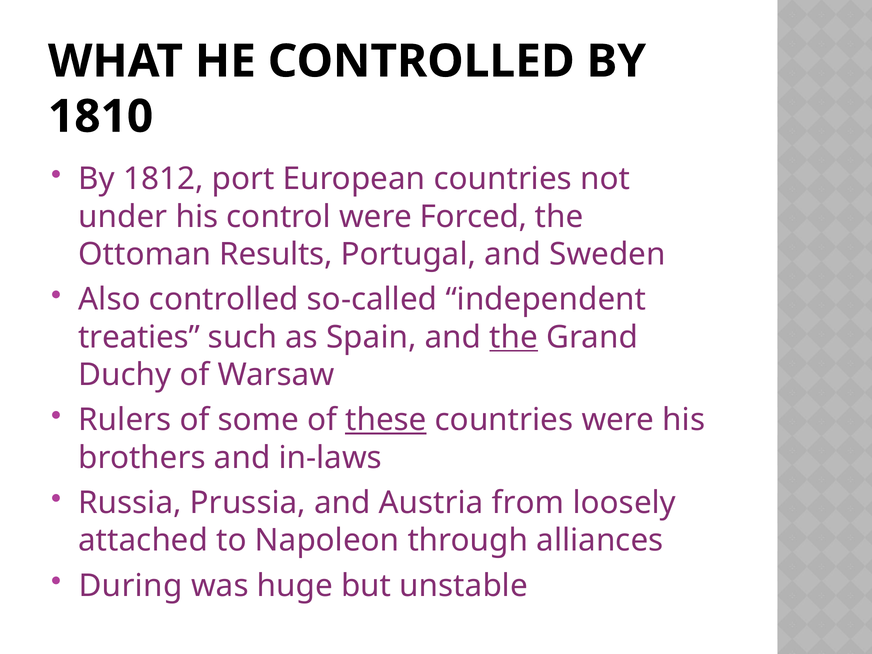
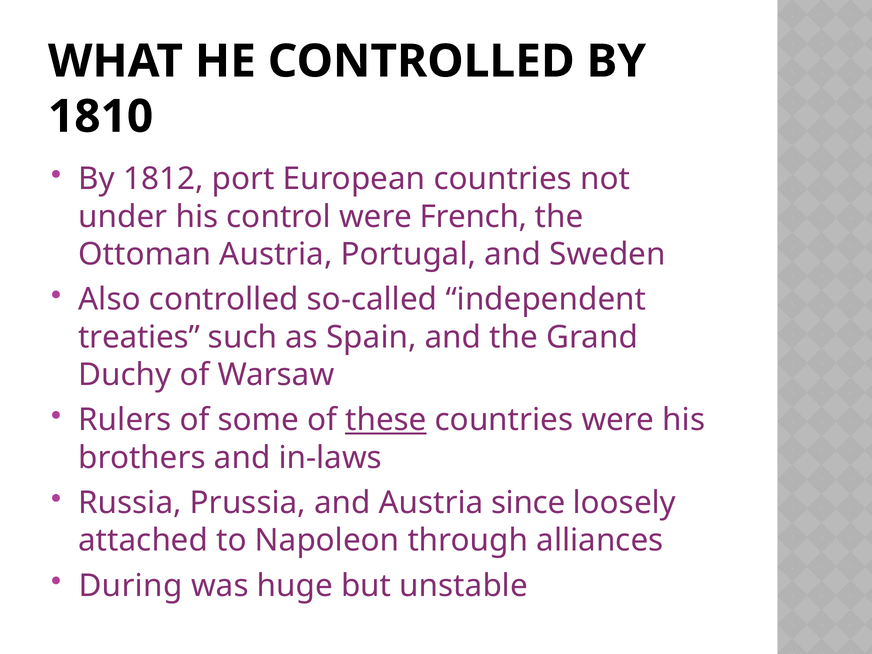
Forced: Forced -> French (474, 217)
Ottoman Results: Results -> Austria (276, 254)
the underline: present -> none (514, 337)
from: from -> since (528, 503)
